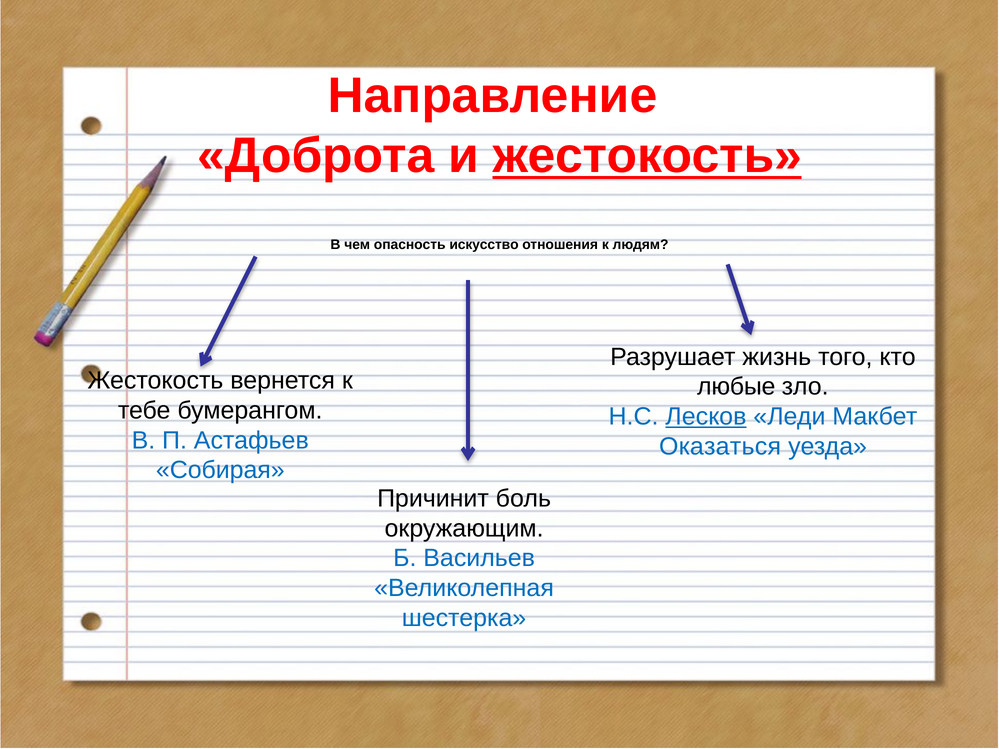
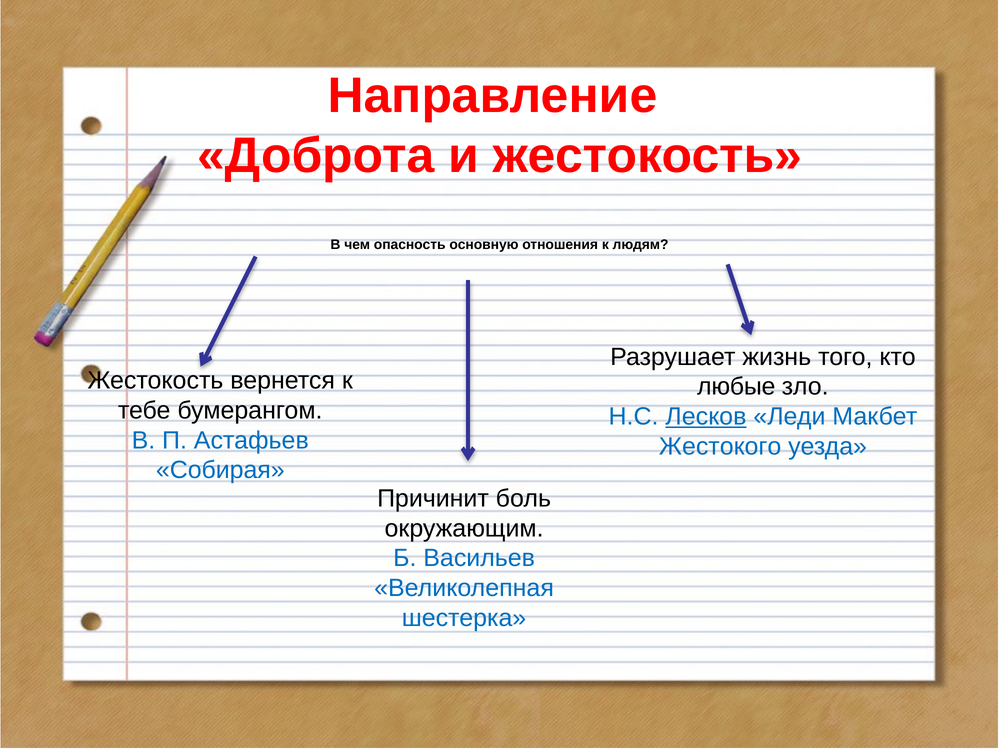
жестокость underline: present -> none (647, 156)
искусство: искусство -> основную (484, 245)
Оказаться: Оказаться -> Жестокого (720, 447)
